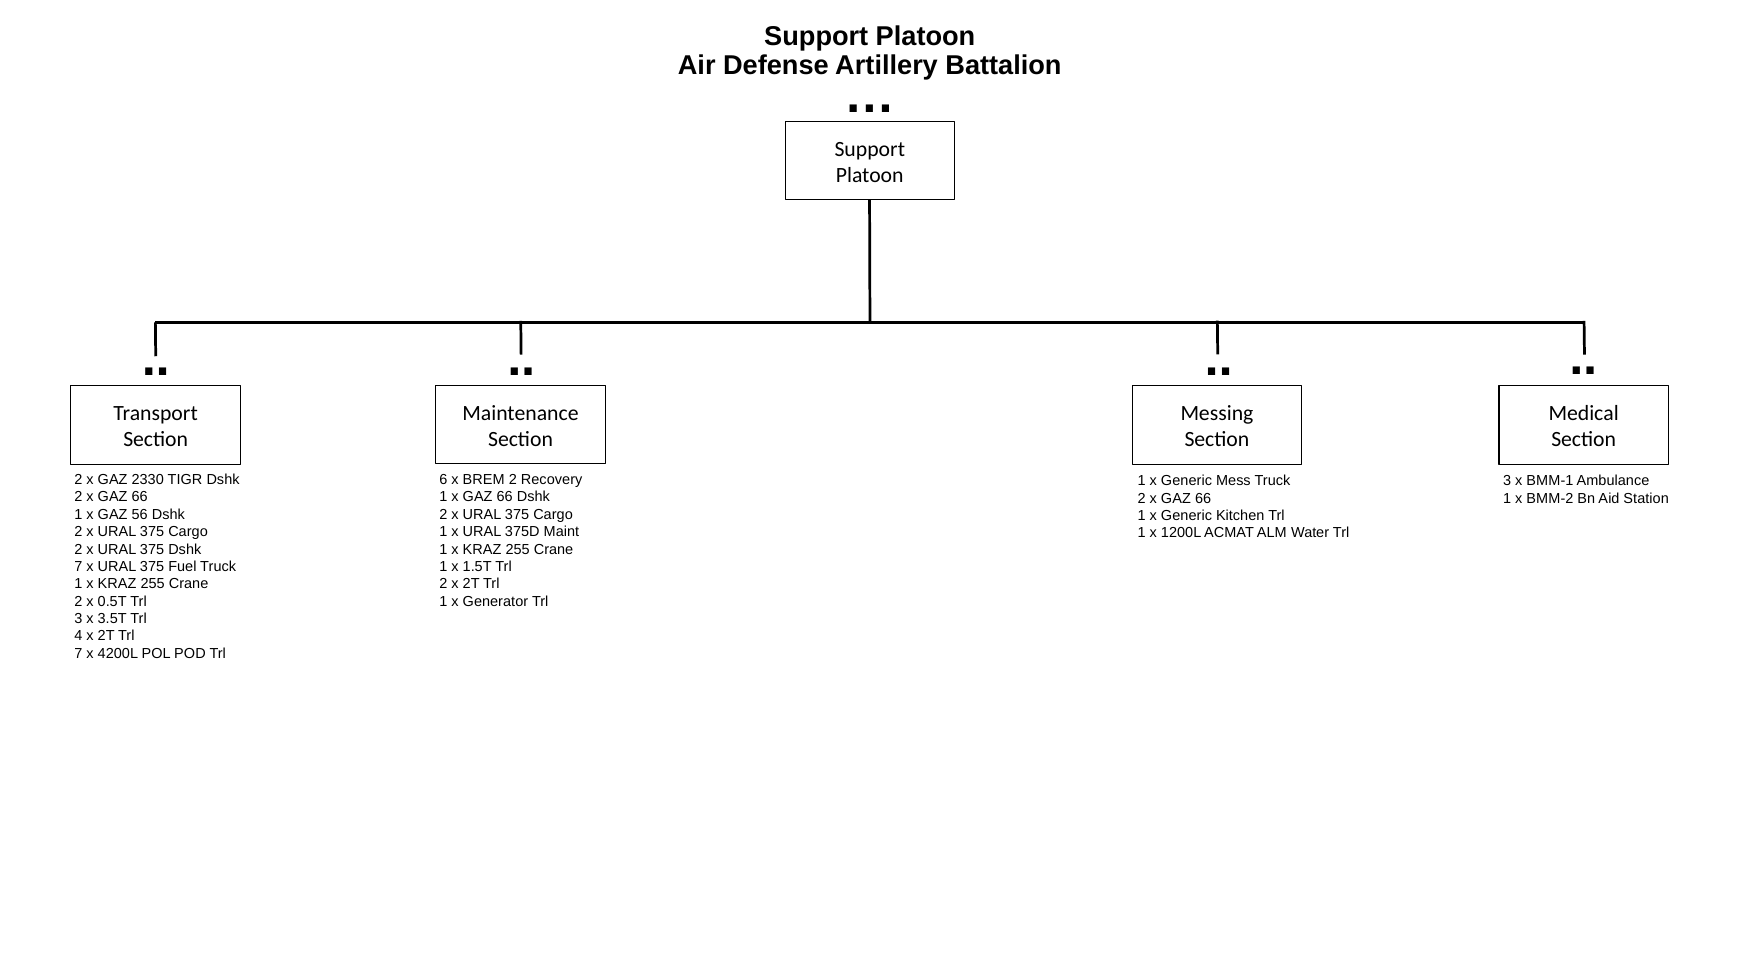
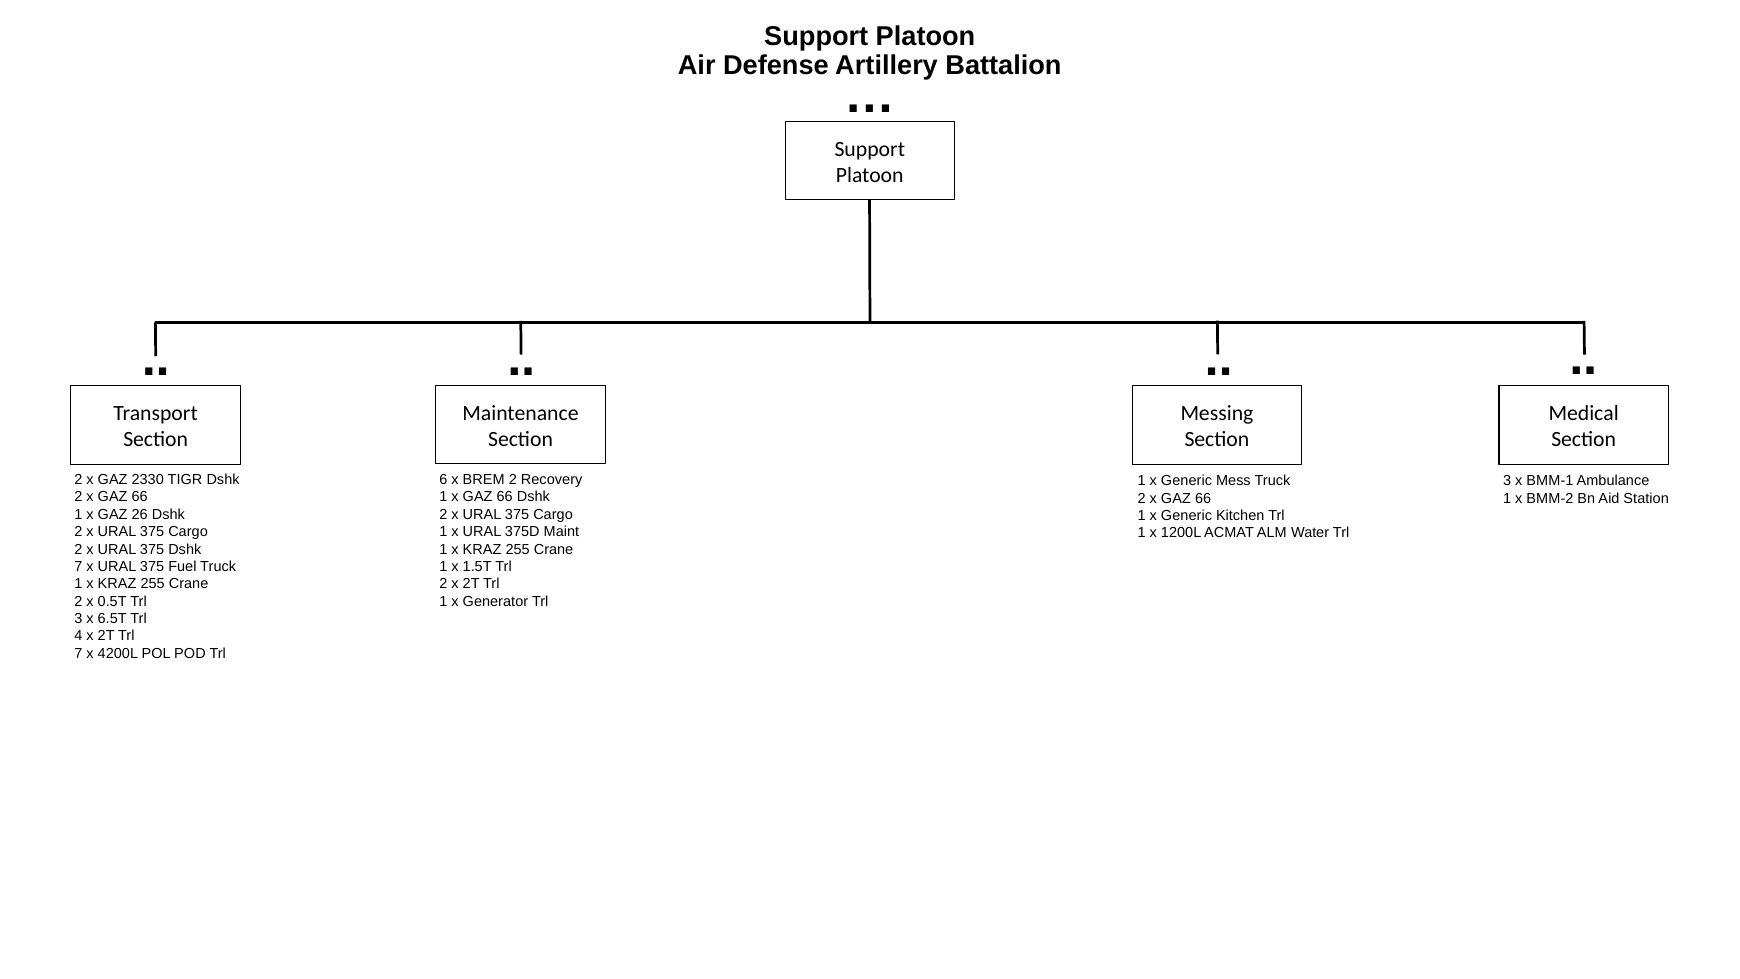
56: 56 -> 26 (140, 514)
3.5T: 3.5T -> 6.5T (112, 619)
